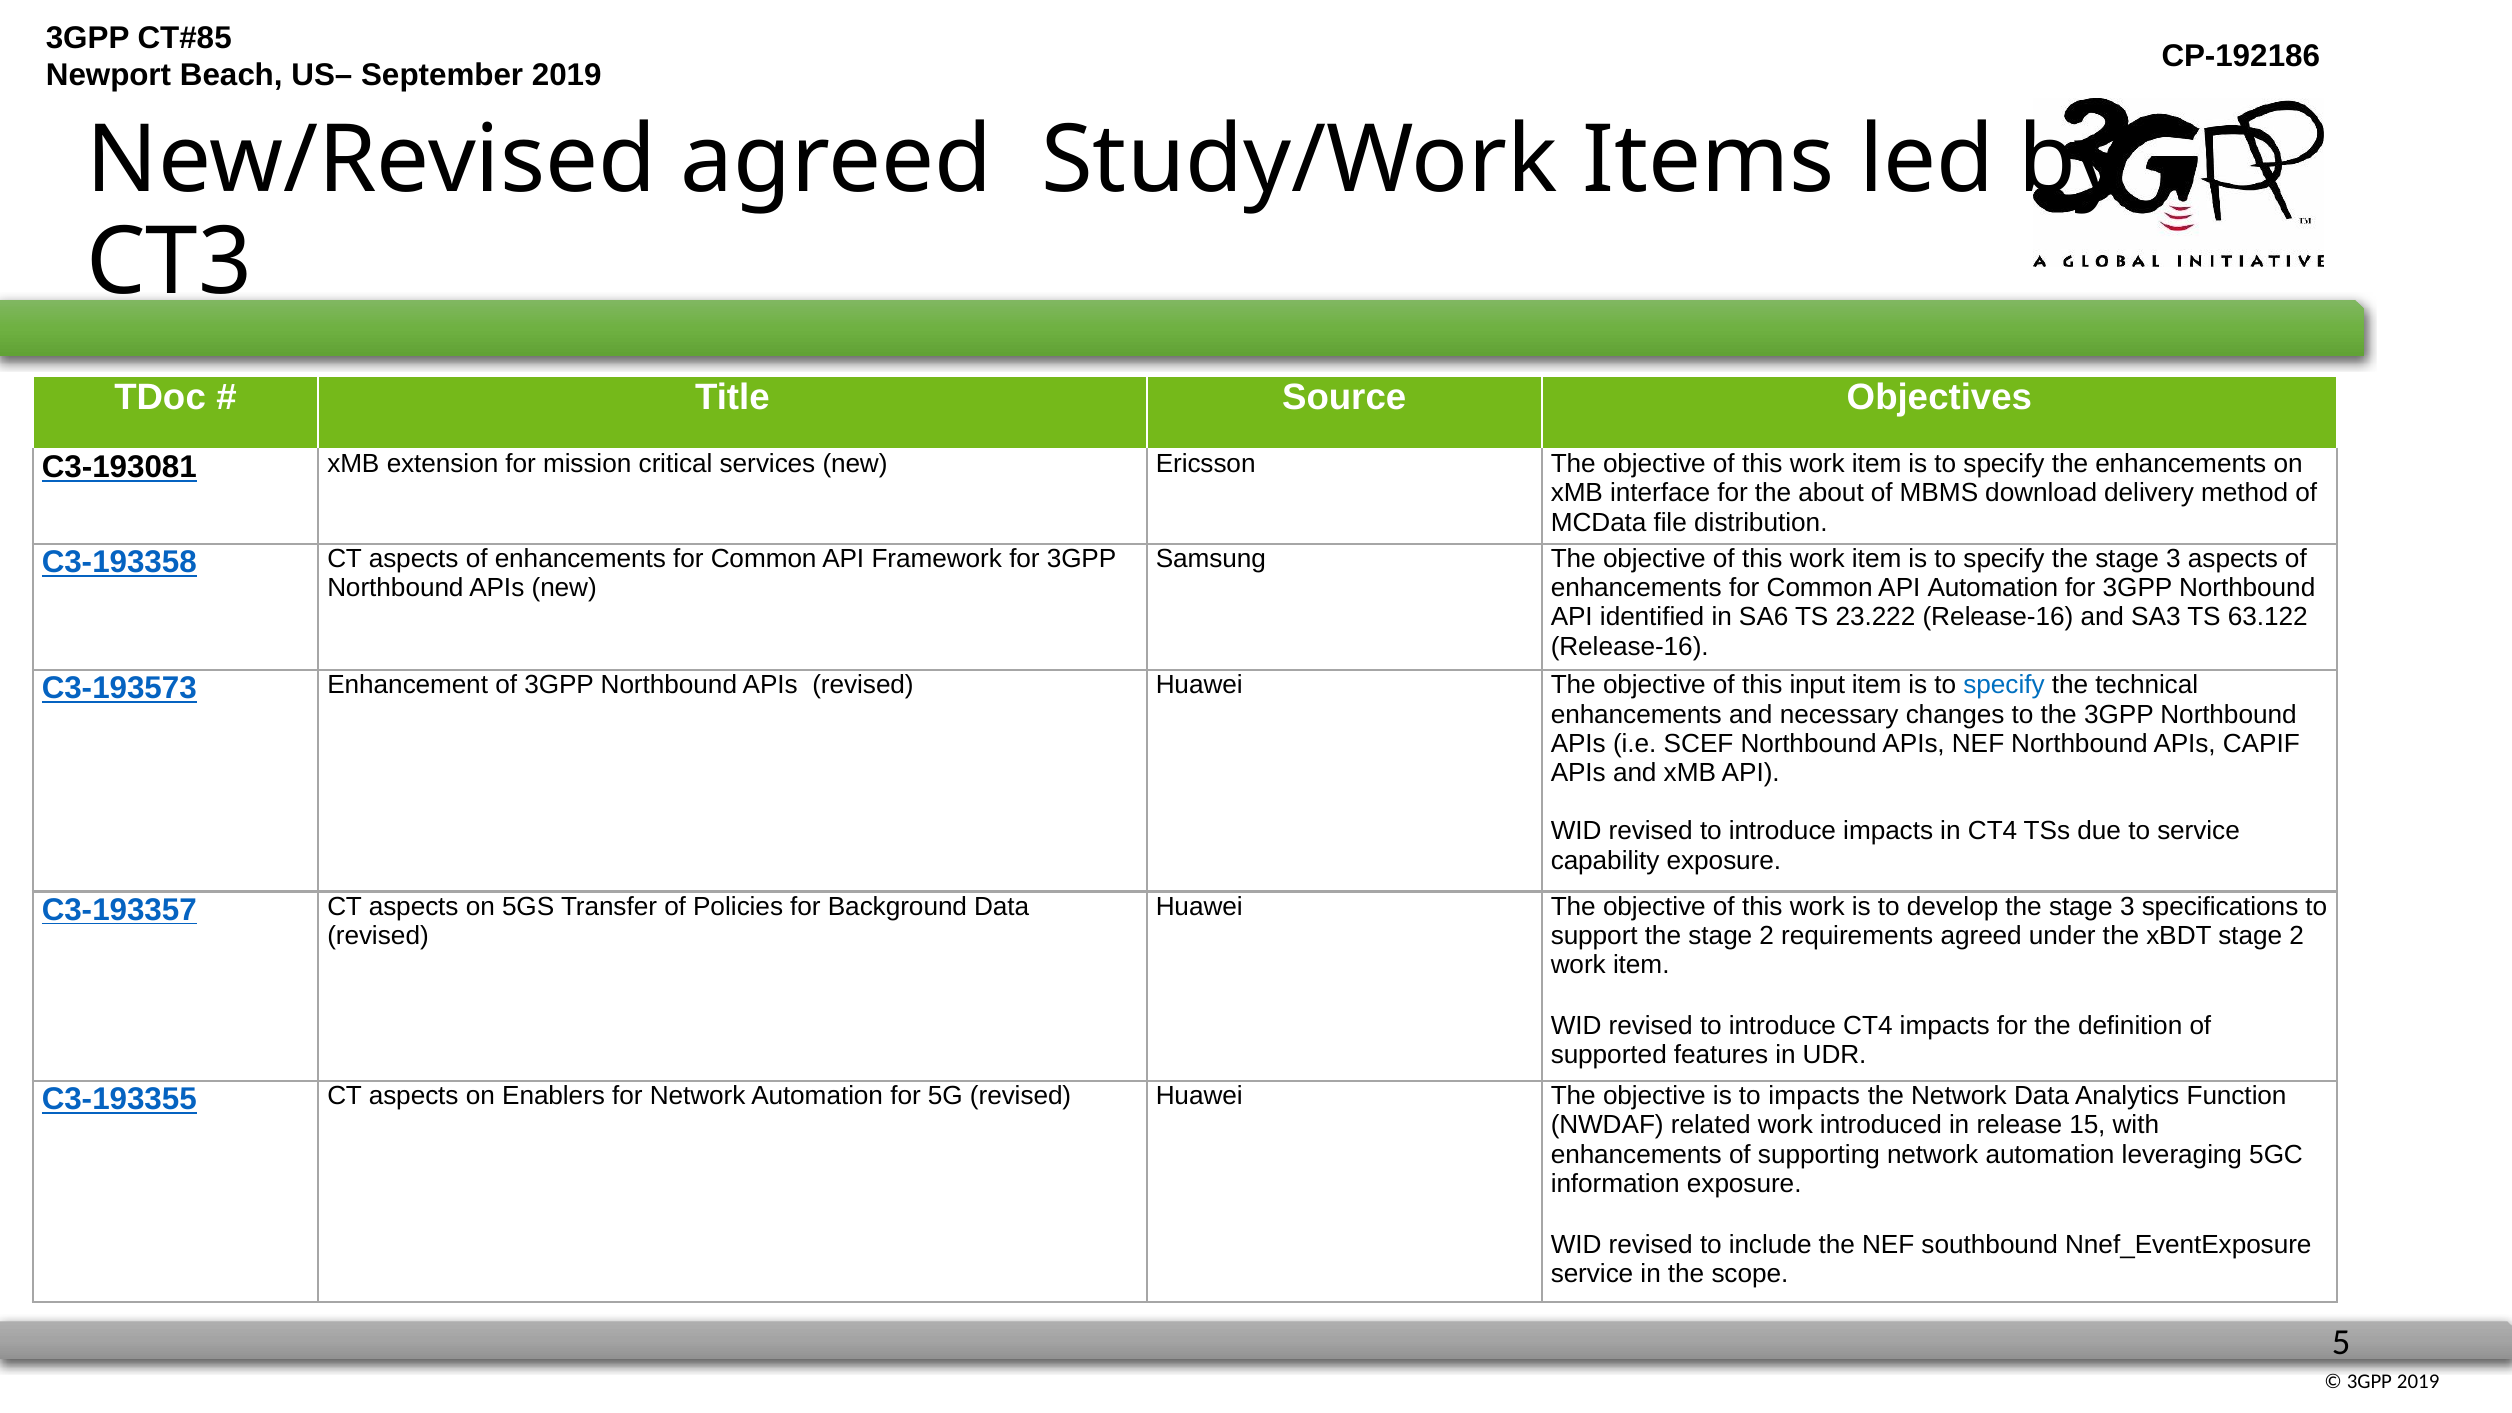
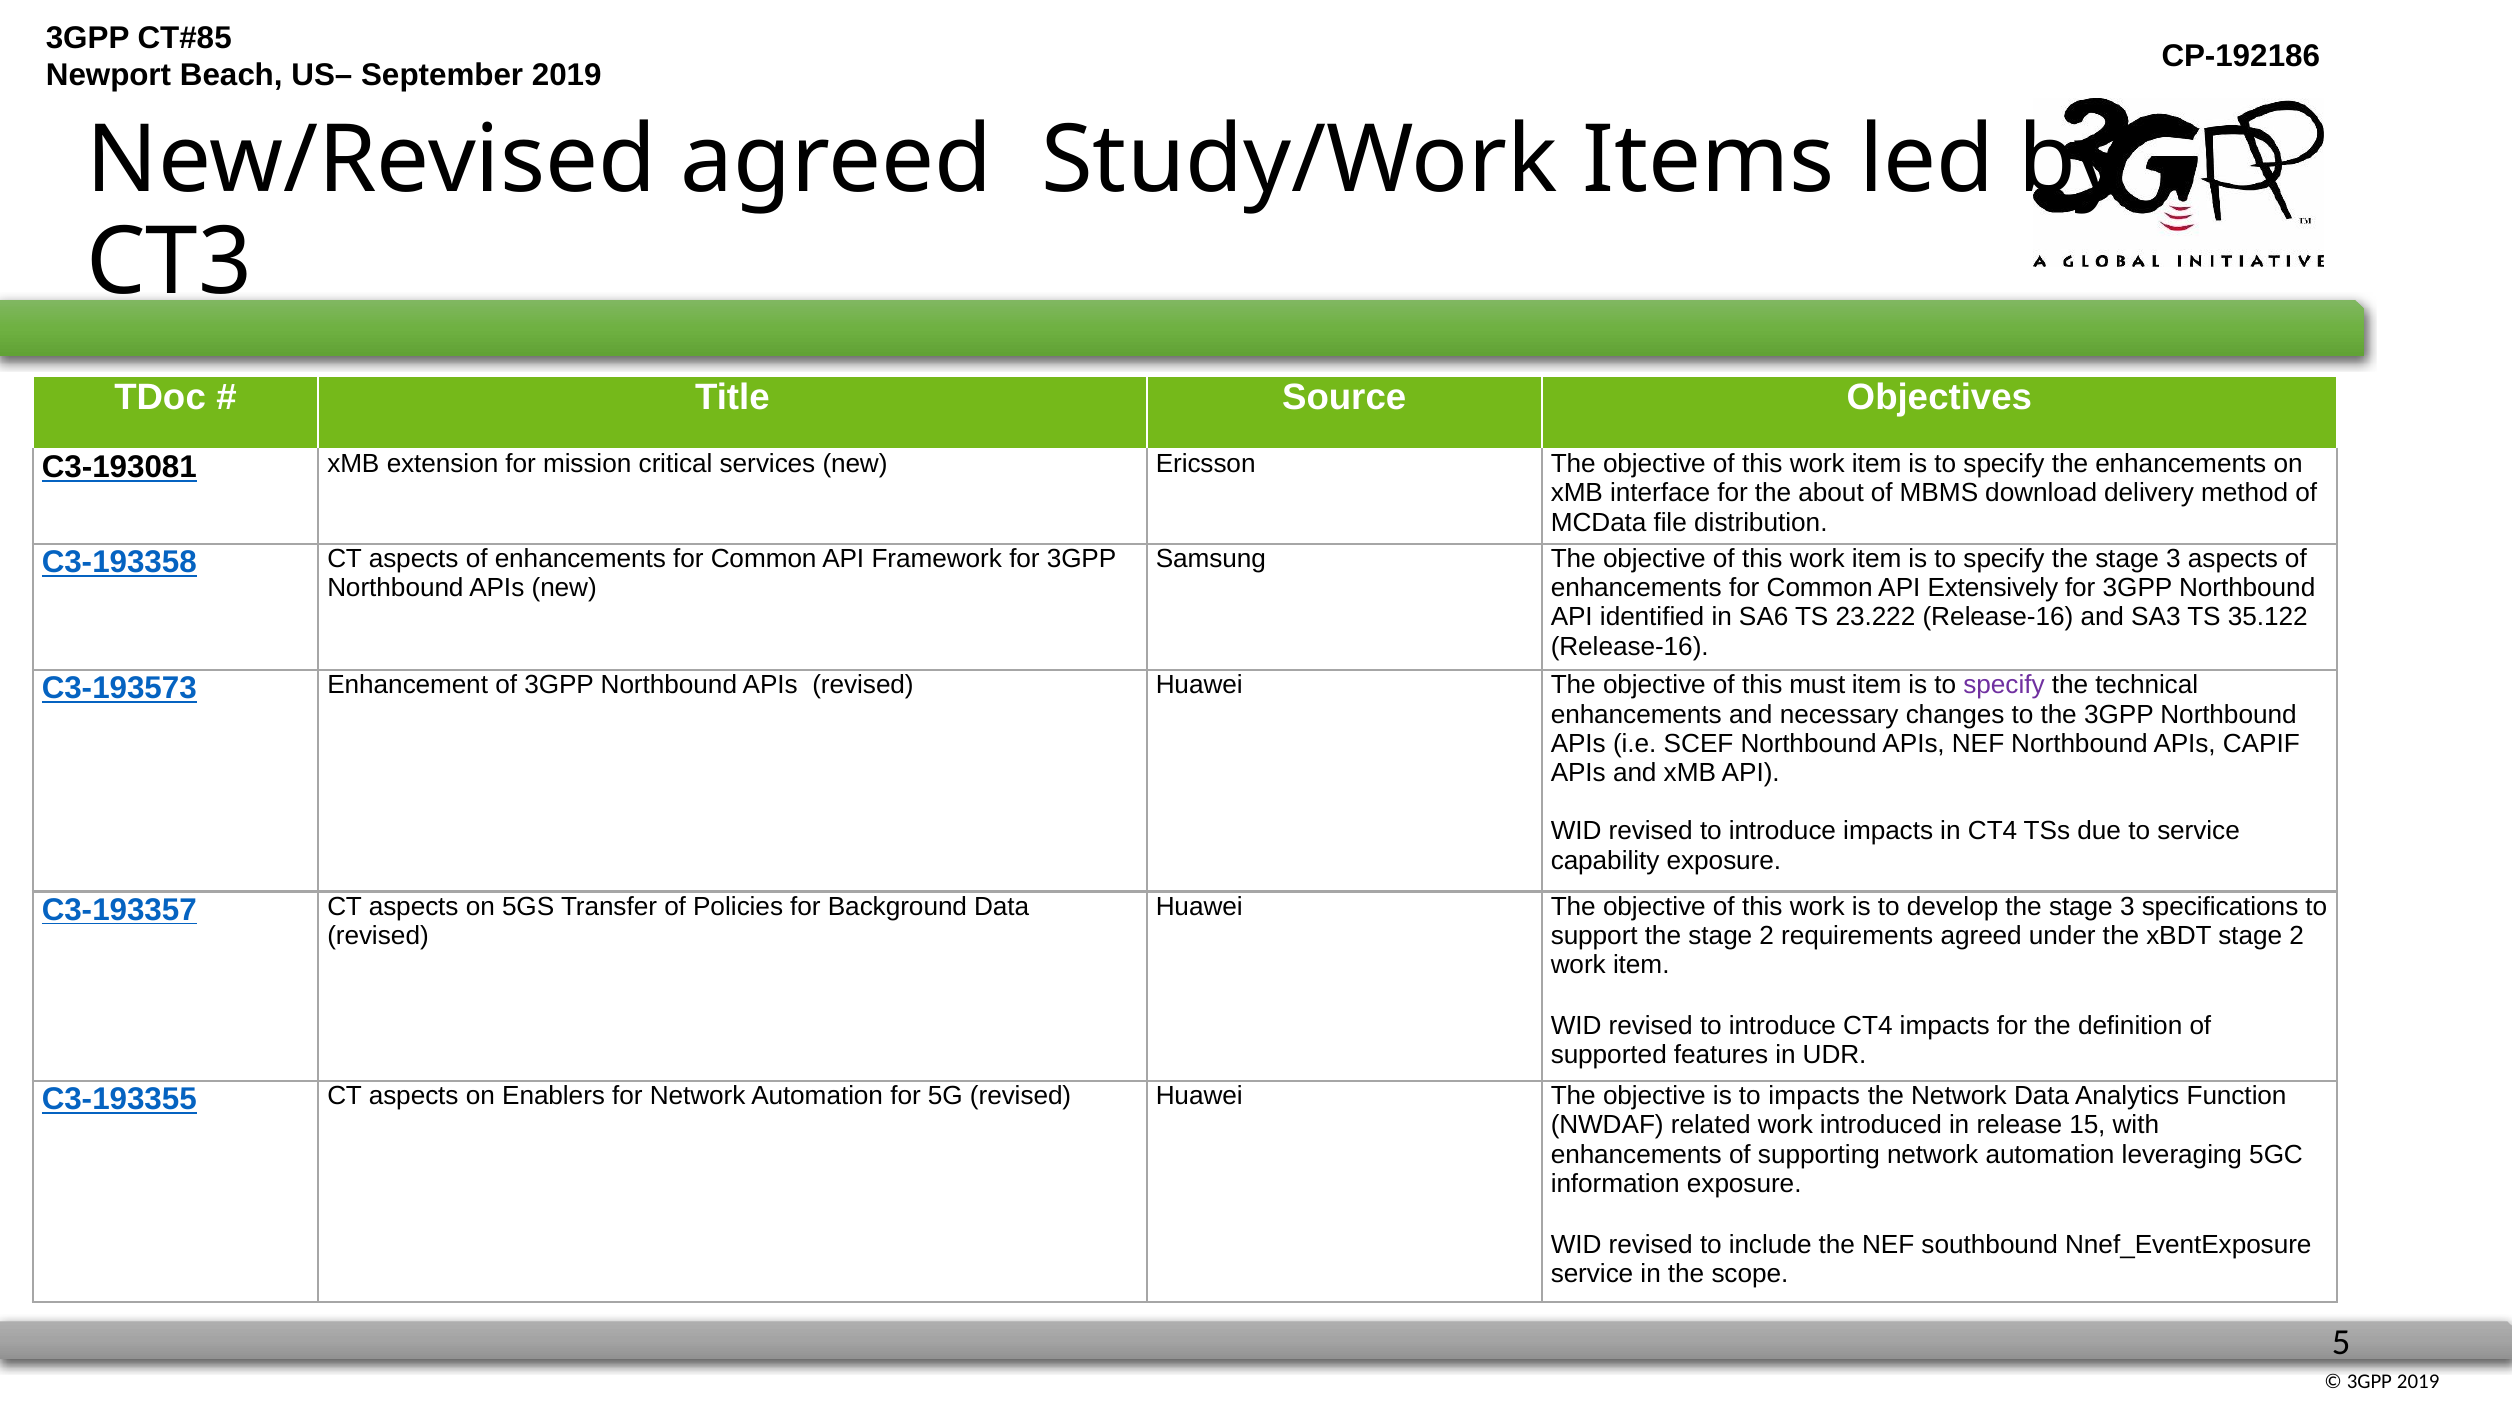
API Automation: Automation -> Extensively (1993, 588)
63.122: 63.122 -> 35.122 (2268, 617)
input: input -> must (1817, 685)
specify colour: blue -> purple (2004, 685)
